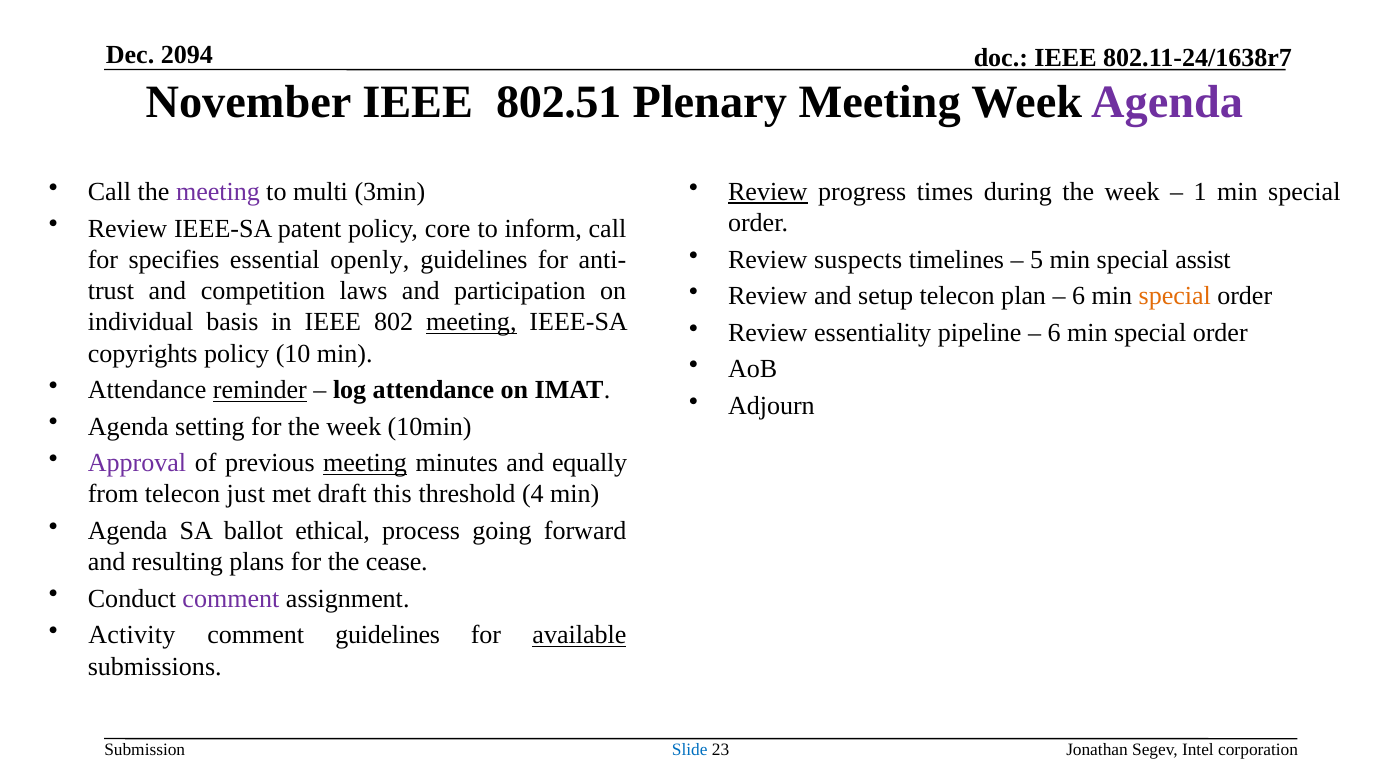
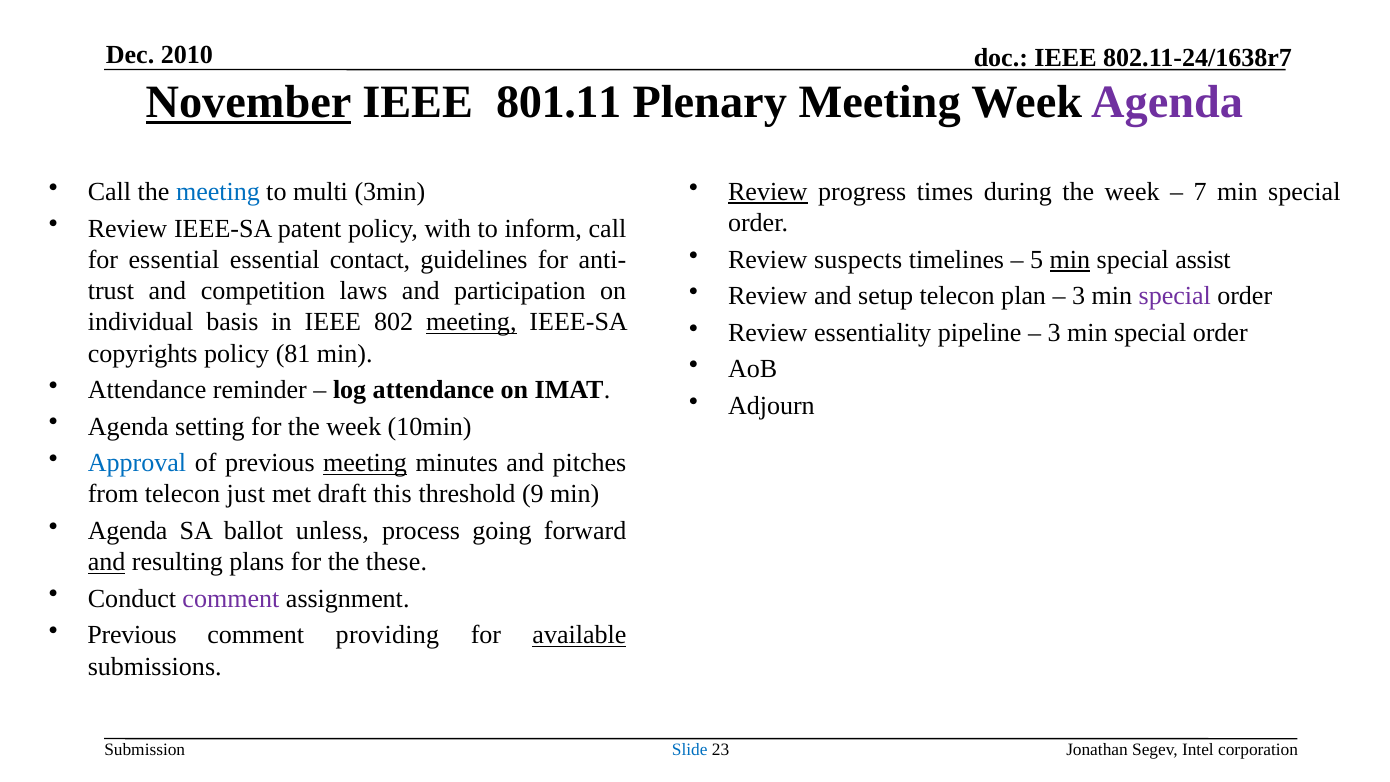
2094: 2094 -> 2010 (187, 55)
November underline: none -> present (248, 102)
802.51: 802.51 -> 801.11 (559, 102)
meeting colour: purple -> blue (218, 192)
1: 1 -> 7 (1200, 192)
core: core -> with (448, 228)
min underline: none -> present (1070, 260)
for specifies: specifies -> essential (174, 260)
openly: openly -> contact (370, 260)
6: 6 -> 3 (1079, 296)
special colour: orange -> purple (1175, 296)
6: 6 -> 3 (1054, 333)
10: 10 -> 81 (293, 354)
reminder underline: present -> none (260, 390)
Approval colour: purple -> blue (137, 463)
equally: equally -> pitches (589, 463)
4: 4 -> 9 (533, 494)
ethical: ethical -> unless (332, 531)
and underline: none -> present (107, 562)
cease: cease -> these (397, 562)
Activity: Activity -> Previous (132, 635)
comment guidelines: guidelines -> providing (387, 635)
